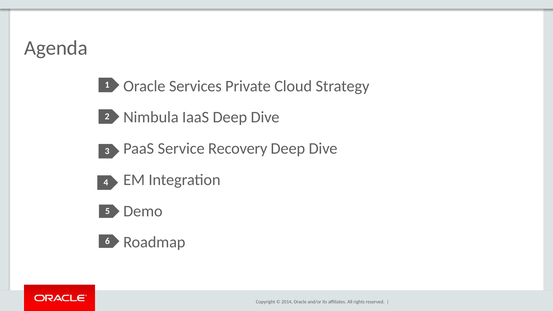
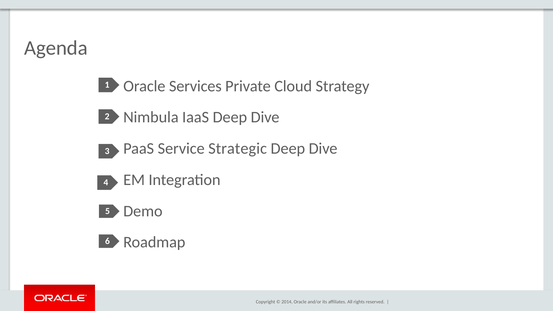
Recovery: Recovery -> Strategic (238, 149)
